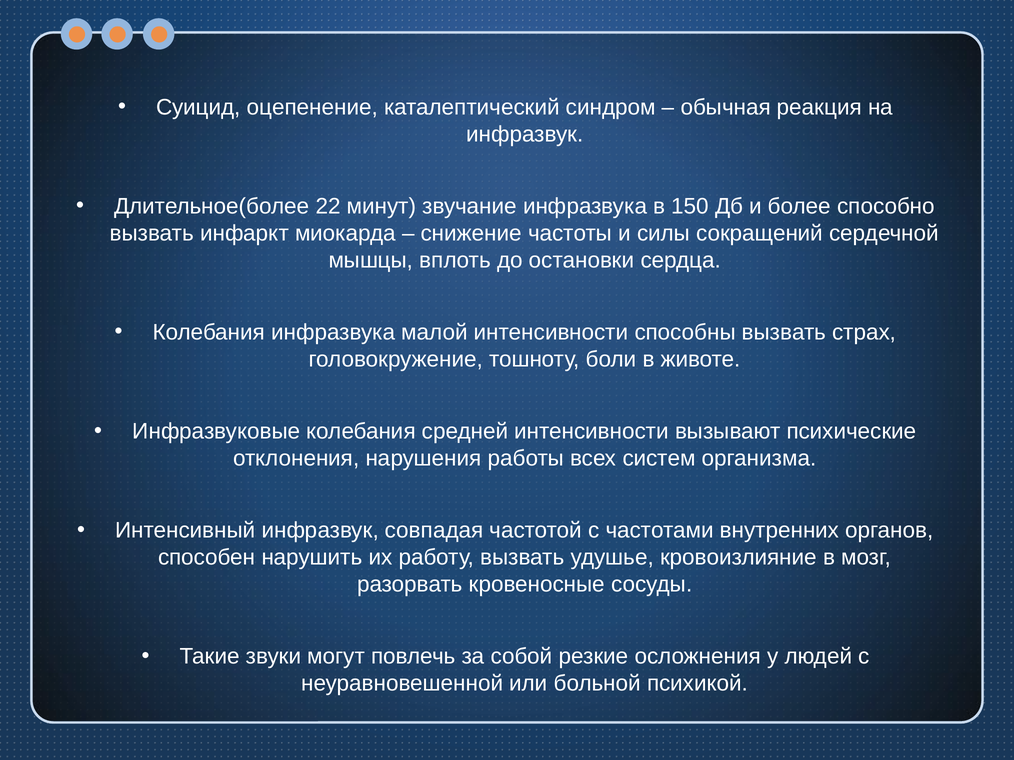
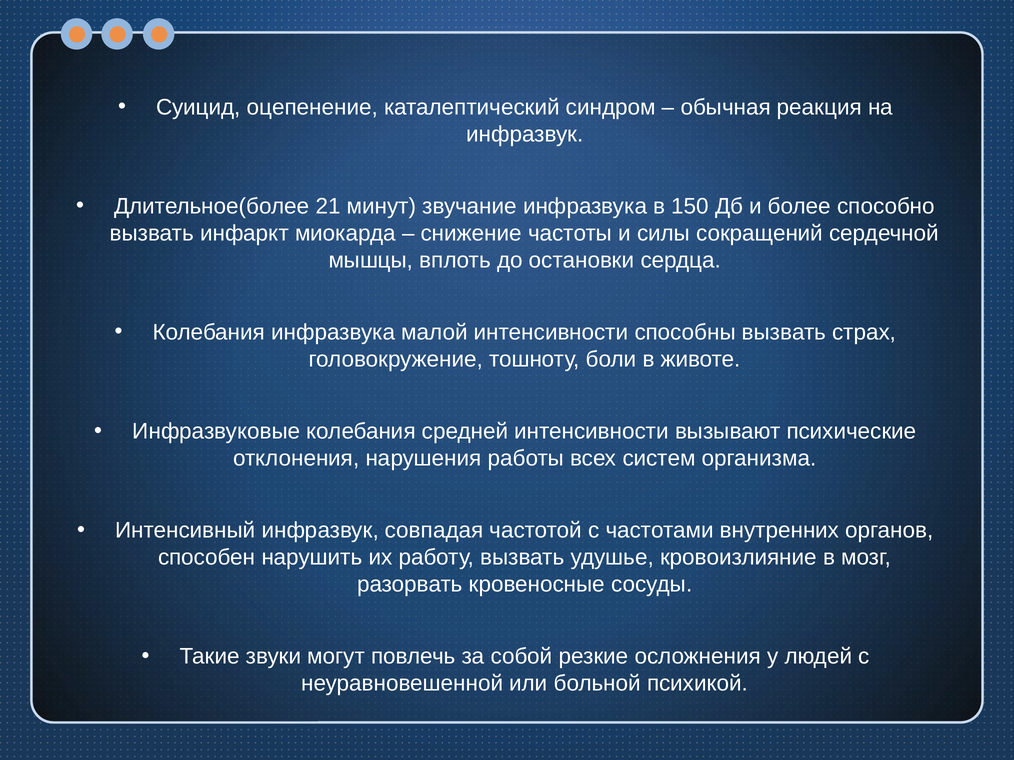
22: 22 -> 21 (328, 206)
